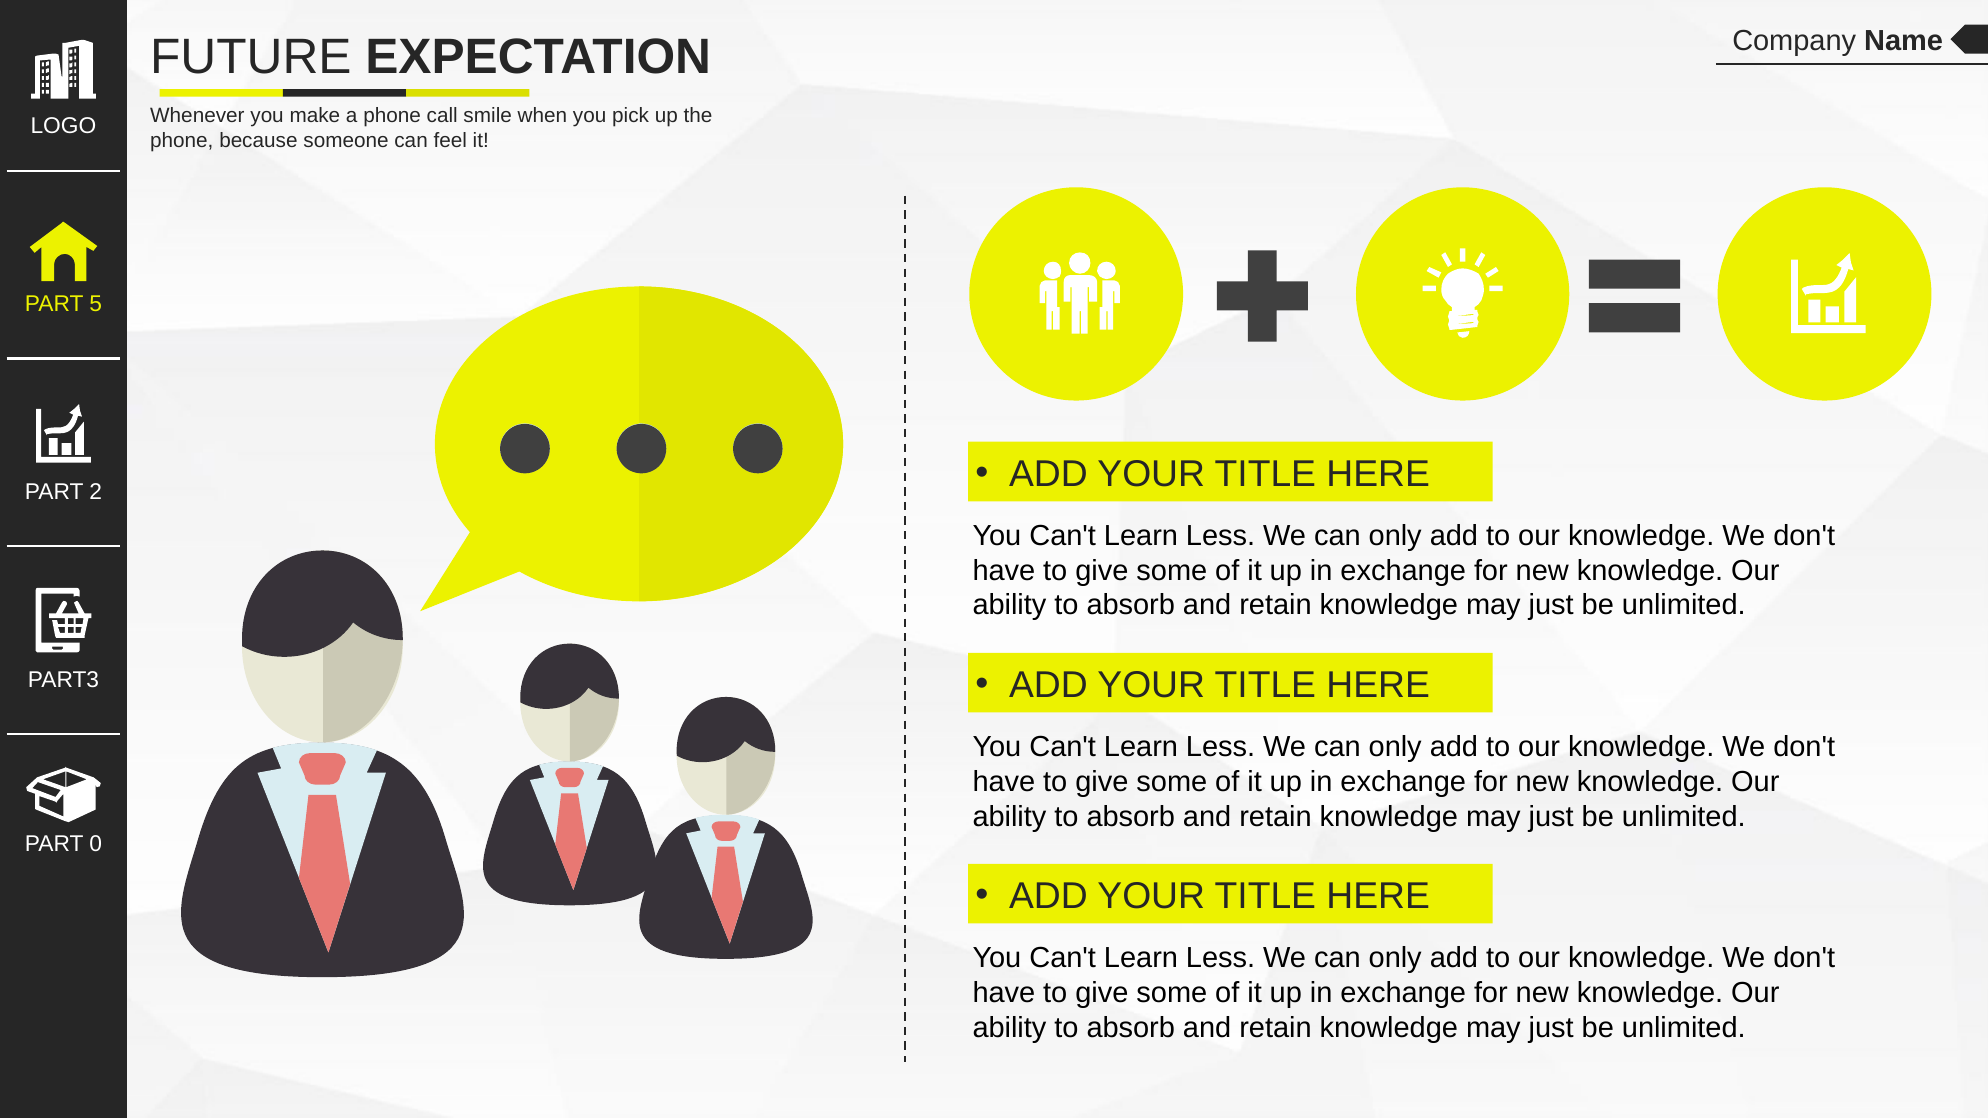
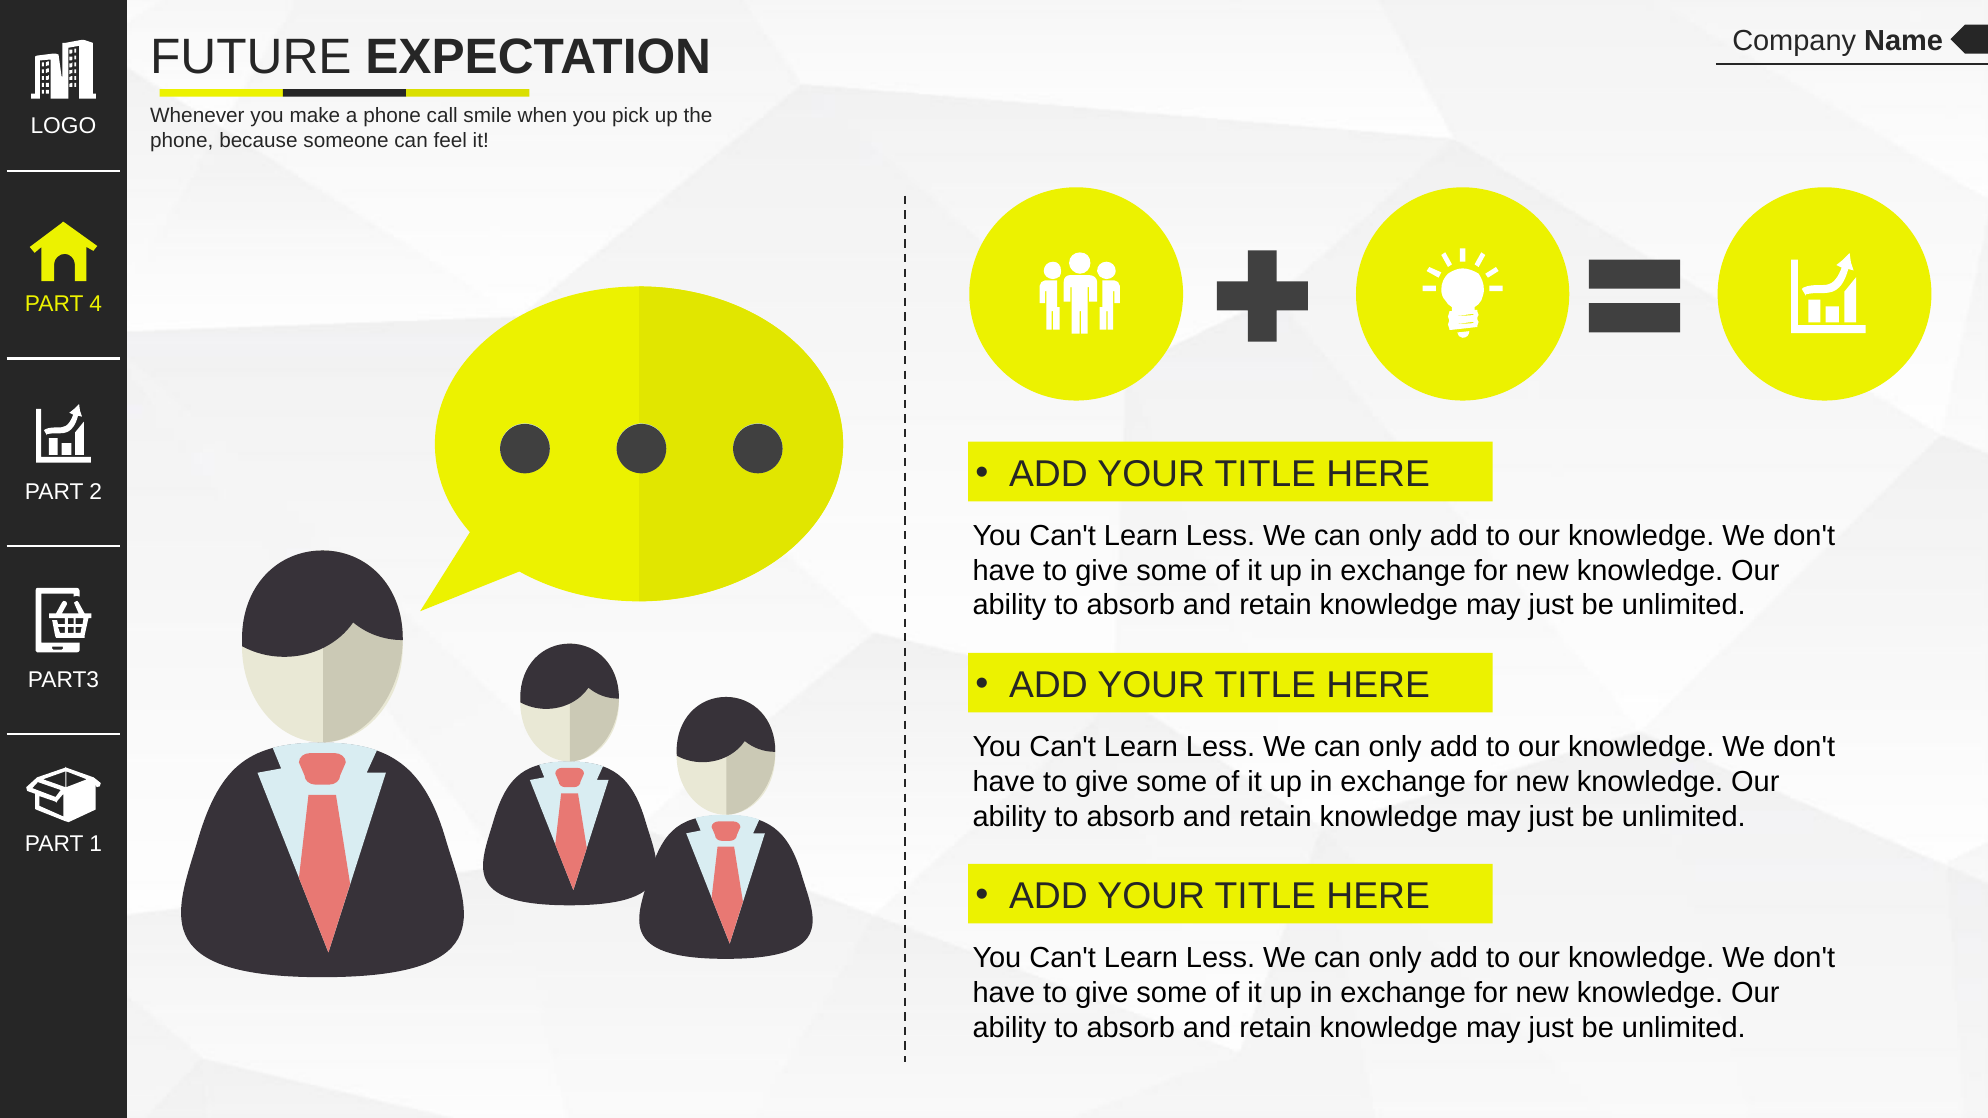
5: 5 -> 4 (96, 304)
0: 0 -> 1 (96, 844)
